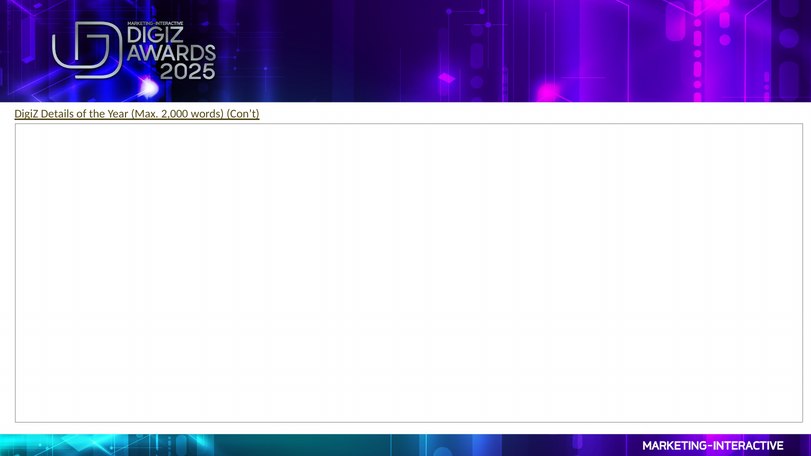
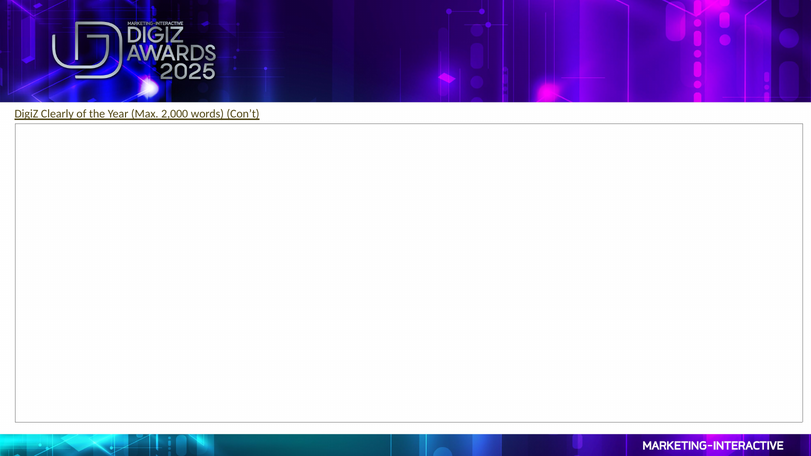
Details: Details -> Clearly (57, 114)
